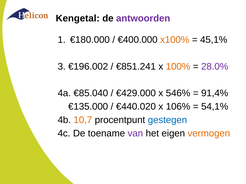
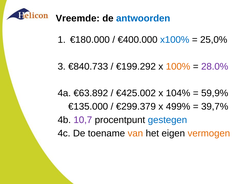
Kengetal: Kengetal -> Vreemde (78, 18)
antwoorden colour: purple -> blue (143, 18)
x100% colour: orange -> blue (175, 40)
45,1%: 45,1% -> 25,0% (214, 40)
€196.002: €196.002 -> €840.733 (88, 67)
€851.241: €851.241 -> €199.292 (136, 67)
€85.040: €85.040 -> €63.892 (91, 93)
€429.000: €429.000 -> €425.002 (136, 93)
546%: 546% -> 104% (178, 93)
91,4%: 91,4% -> 59,9% (215, 93)
€440.020: €440.020 -> €299.379 (136, 107)
106%: 106% -> 499% (178, 107)
54,1%: 54,1% -> 39,7% (215, 107)
10,7 colour: orange -> purple (83, 120)
van colour: purple -> orange (135, 134)
